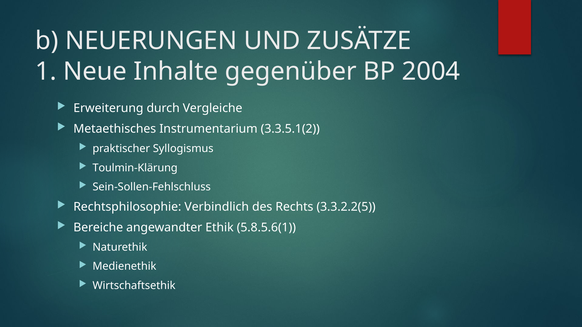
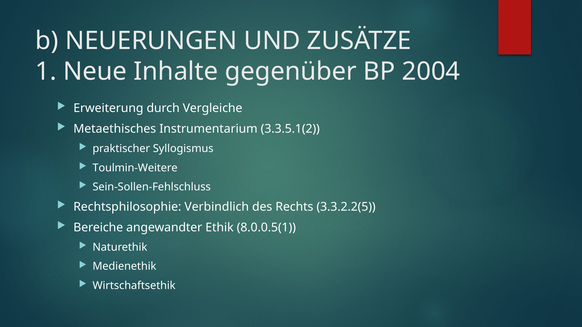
Toulmin-Klärung: Toulmin-Klärung -> Toulmin-Weitere (135, 168)
5.8.5.6(1: 5.8.5.6(1 -> 8.0.0.5(1 (266, 228)
